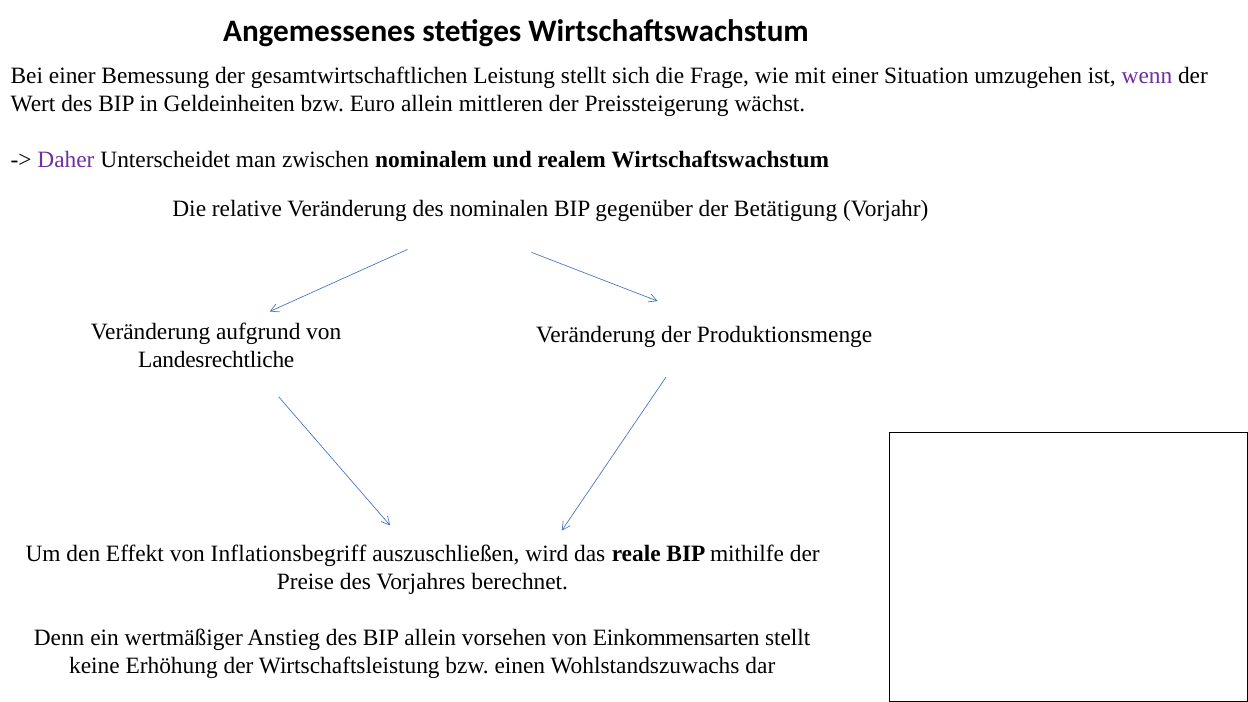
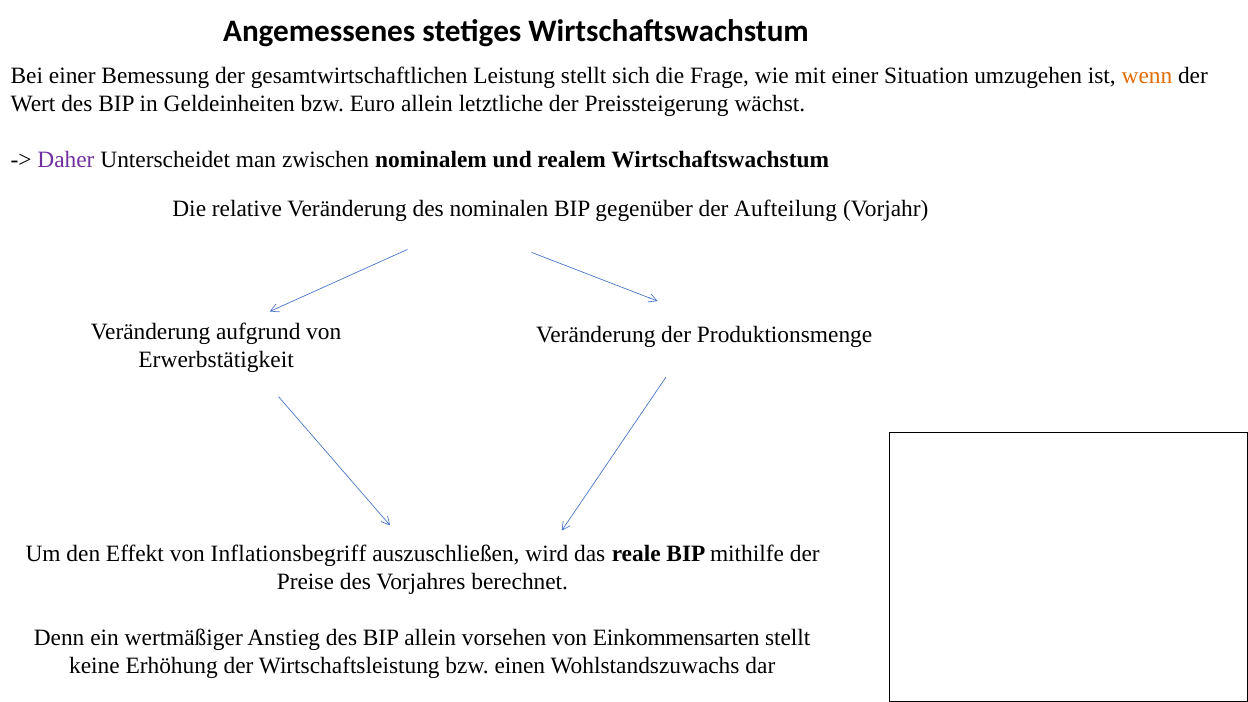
wenn colour: purple -> orange (1147, 76)
mittleren: mittleren -> letztliche (501, 104)
Betätigung: Betätigung -> Aufteilung (786, 209)
Landesrechtliche: Landesrechtliche -> Erwerbstätigkeit (216, 360)
